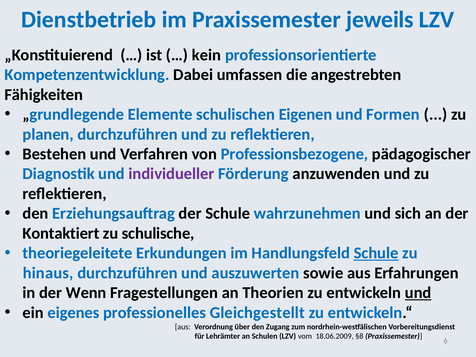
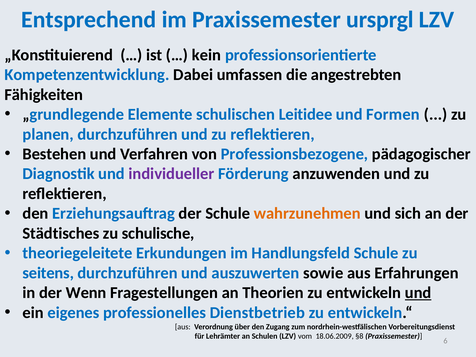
Dienstbetrieb: Dienstbetrieb -> Entsprechend (89, 20)
jeweils: jeweils -> ursprgl (380, 20)
Eigenen: Eigenen -> Leitidee (306, 114)
wahrzunehmen colour: blue -> orange (307, 214)
Kontaktiert: Kontaktiert -> Städtisches (61, 233)
Schule underline: present -> none (376, 253)
hinaus: hinaus -> seitens (48, 273)
Gleichgestellt: Gleichgestellt -> Dienstbetrieb (257, 313)
